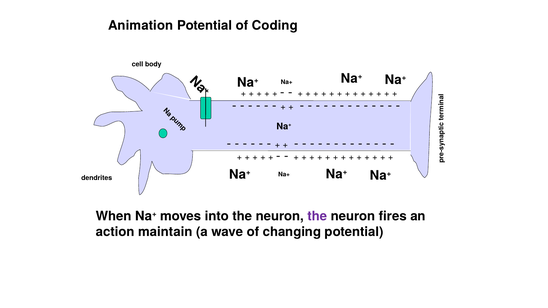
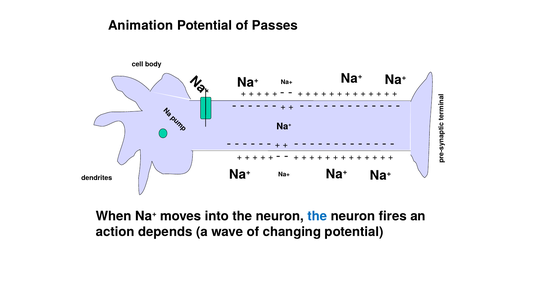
Coding: Coding -> Passes (275, 25)
the colour: purple -> blue (317, 216)
maintain: maintain -> depends (165, 232)
